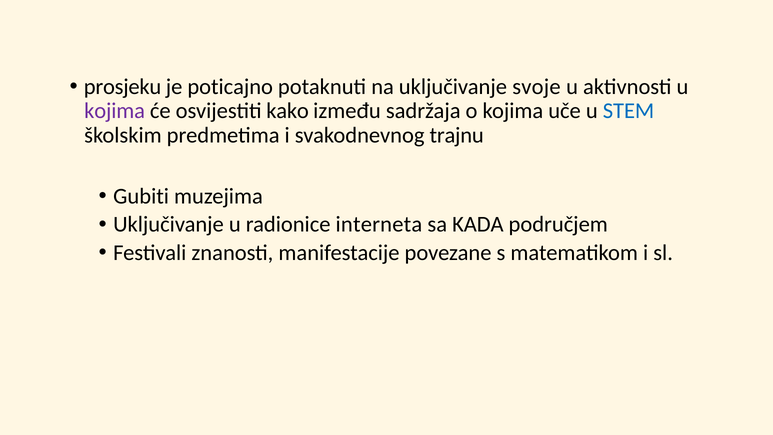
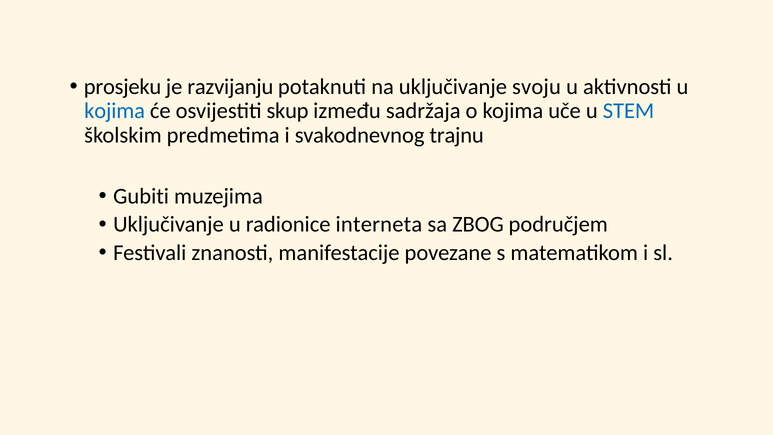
poticajno: poticajno -> razvijanju (230, 87)
svoje: svoje -> svoju (536, 87)
kojima colour: purple -> blue (115, 111)
kako: kako -> skup (288, 111)
KADA: KADA -> ZBOG (478, 224)
